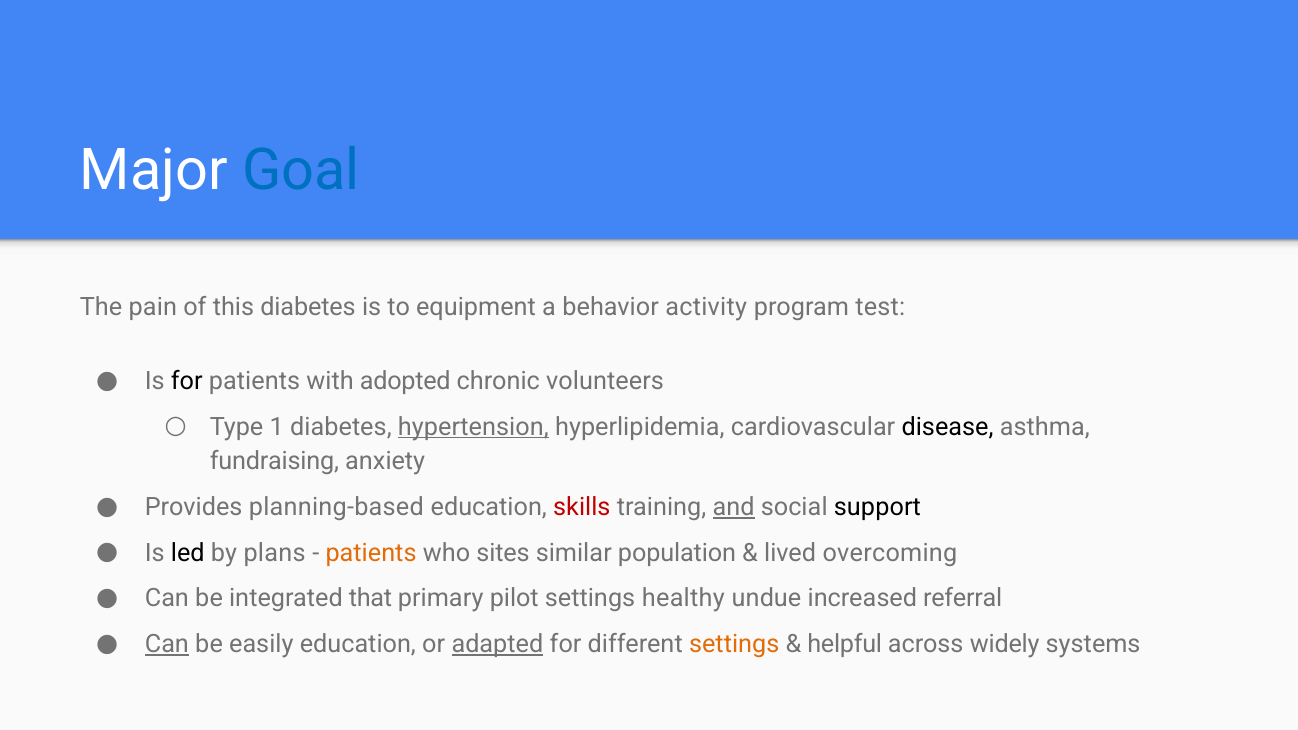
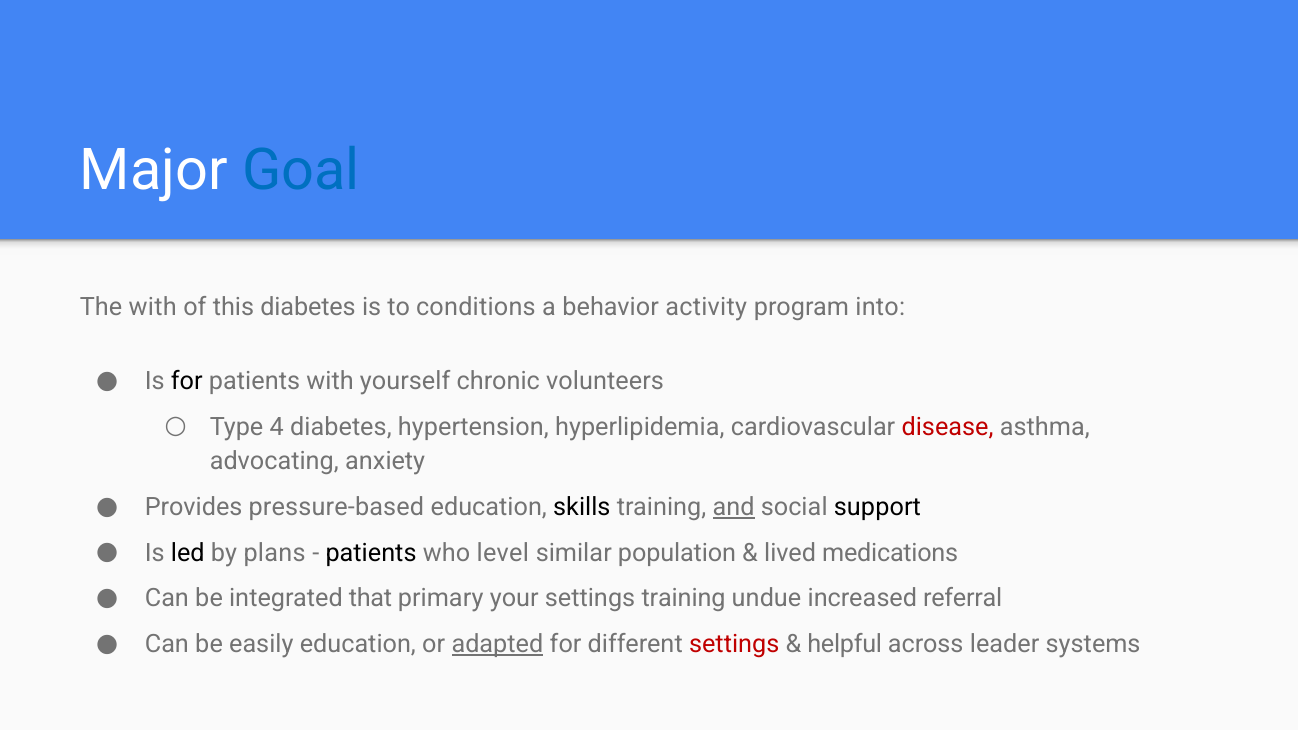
The pain: pain -> with (153, 307)
equipment: equipment -> conditions (476, 307)
test: test -> into (880, 307)
adopted: adopted -> yourself (405, 381)
1: 1 -> 4 (277, 427)
hypertension underline: present -> none (473, 427)
disease colour: black -> red (948, 427)
fundraising: fundraising -> advocating (274, 462)
planning-based: planning-based -> pressure-based (336, 507)
skills colour: red -> black (582, 507)
patients colour: orange -> black (371, 553)
sites: sites -> level (503, 553)
overcoming: overcoming -> medications (890, 553)
pilot: pilot -> your (514, 599)
settings healthy: healthy -> training (684, 599)
Can underline: present -> none (167, 644)
settings colour: orange -> red (734, 644)
widely: widely -> leader (1005, 644)
